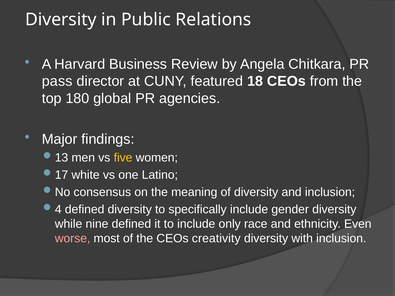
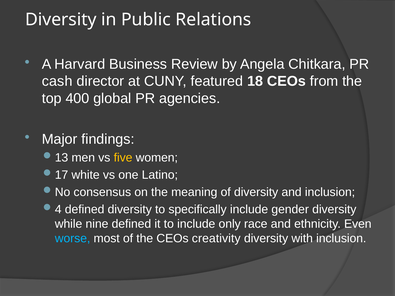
pass: pass -> cash (57, 81)
180: 180 -> 400 (77, 98)
worse colour: pink -> light blue (73, 239)
